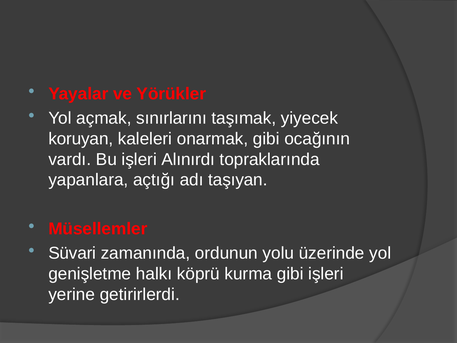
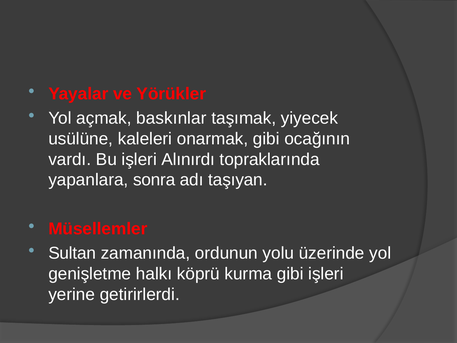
sınırlarını: sınırlarını -> baskınlar (171, 118)
koruyan: koruyan -> usülüne (81, 139)
açtığı: açtığı -> sonra (154, 180)
Süvari: Süvari -> Sultan (72, 253)
